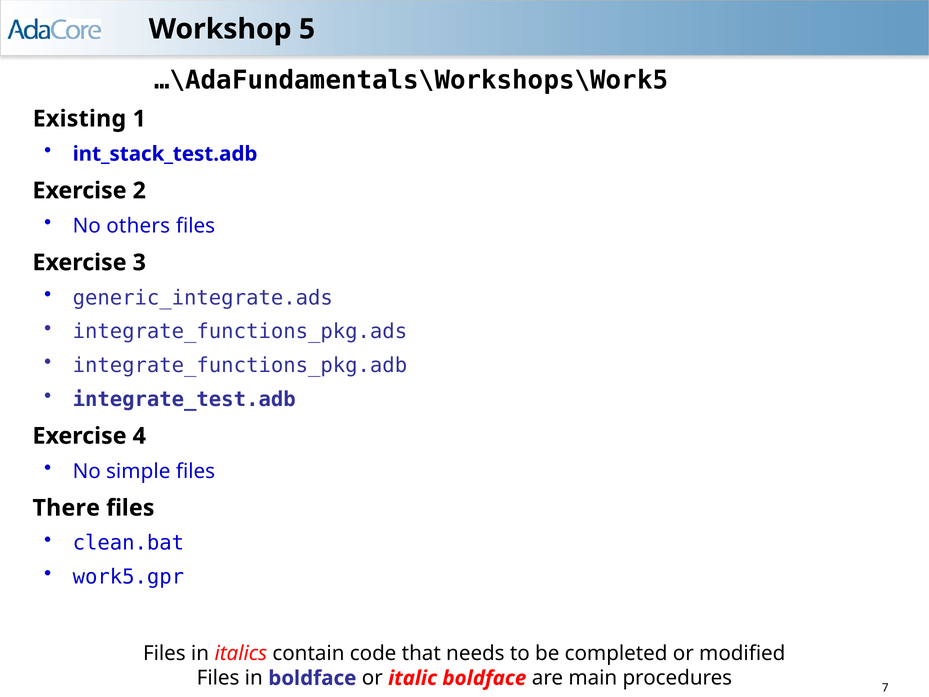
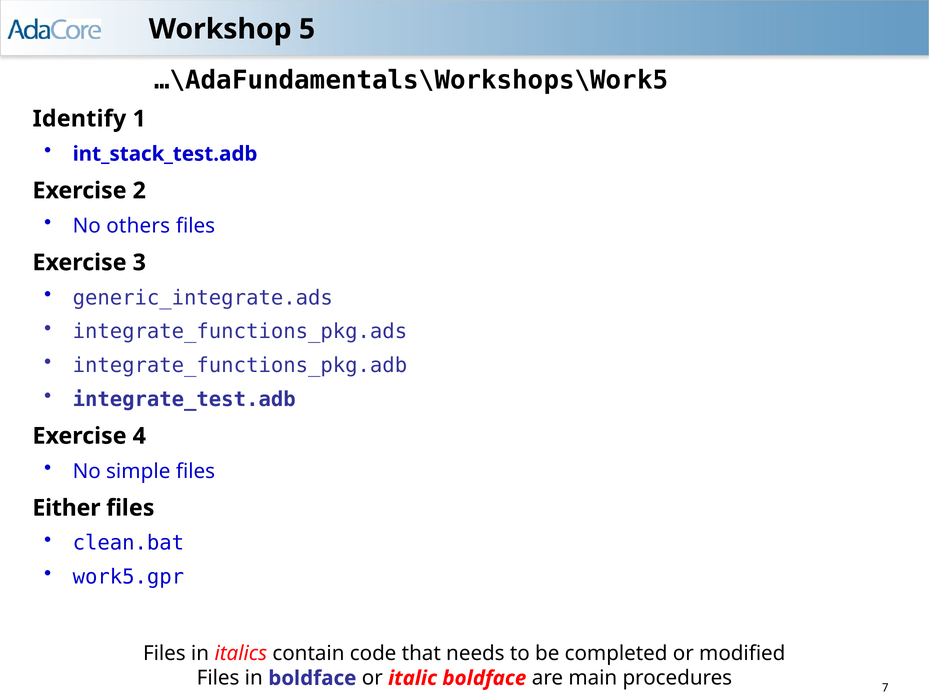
Existing: Existing -> Identify (79, 119)
There: There -> Either (66, 508)
